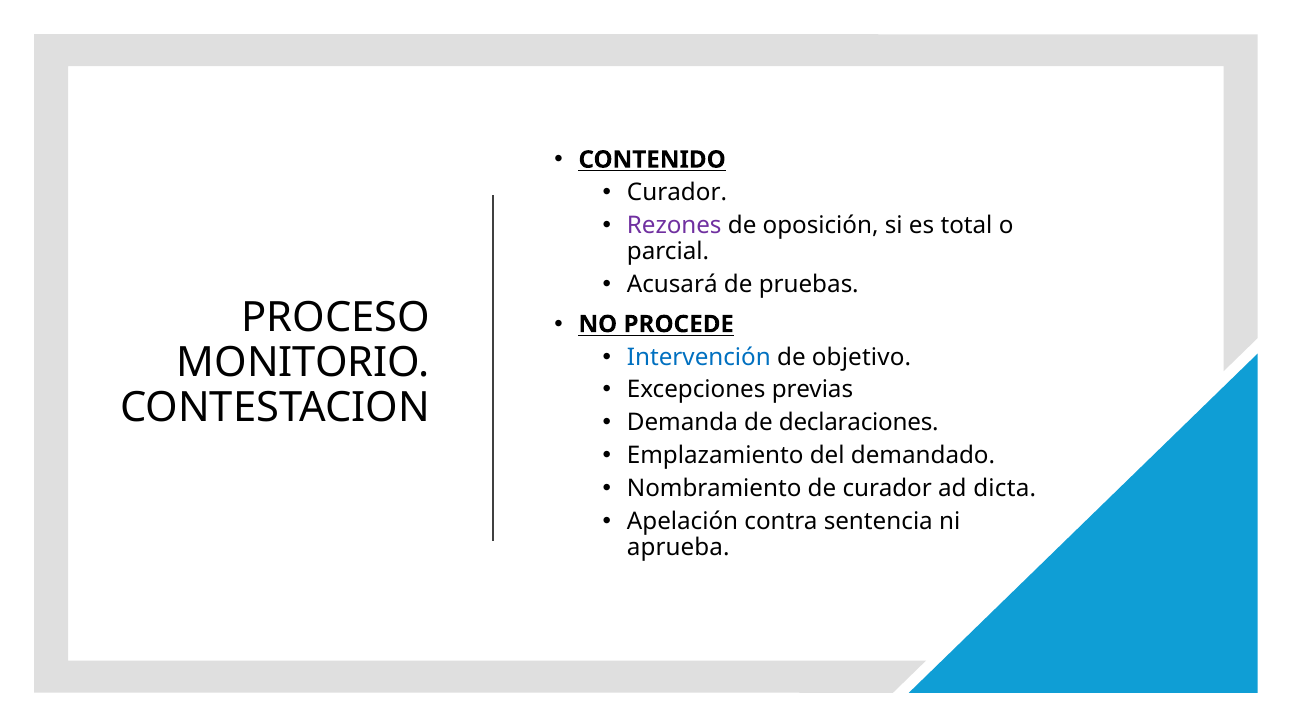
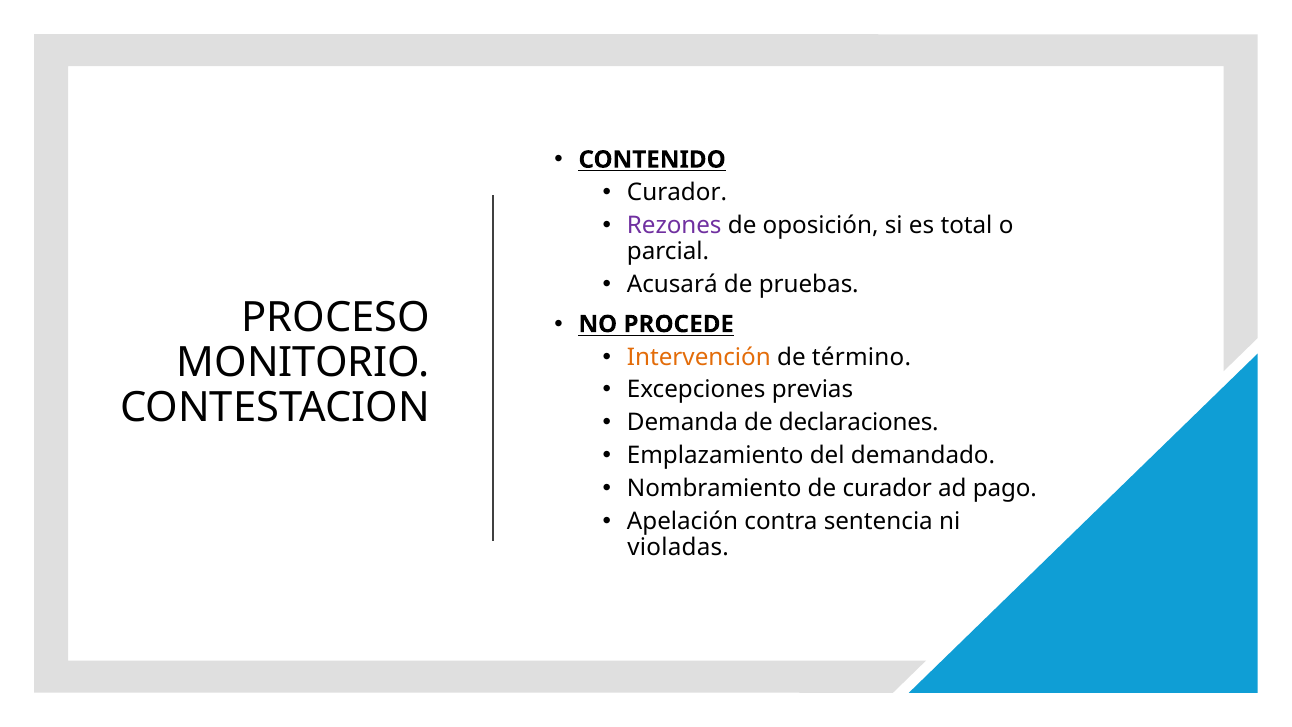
Intervención colour: blue -> orange (699, 357)
objetivo: objetivo -> término (862, 357)
dicta: dicta -> pago (1005, 489)
aprueba: aprueba -> violadas (678, 548)
